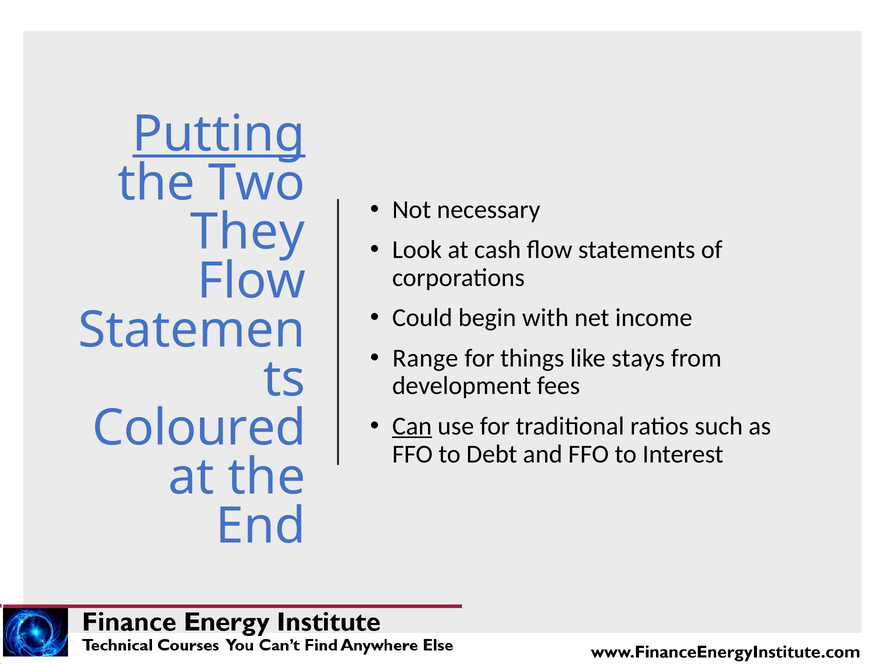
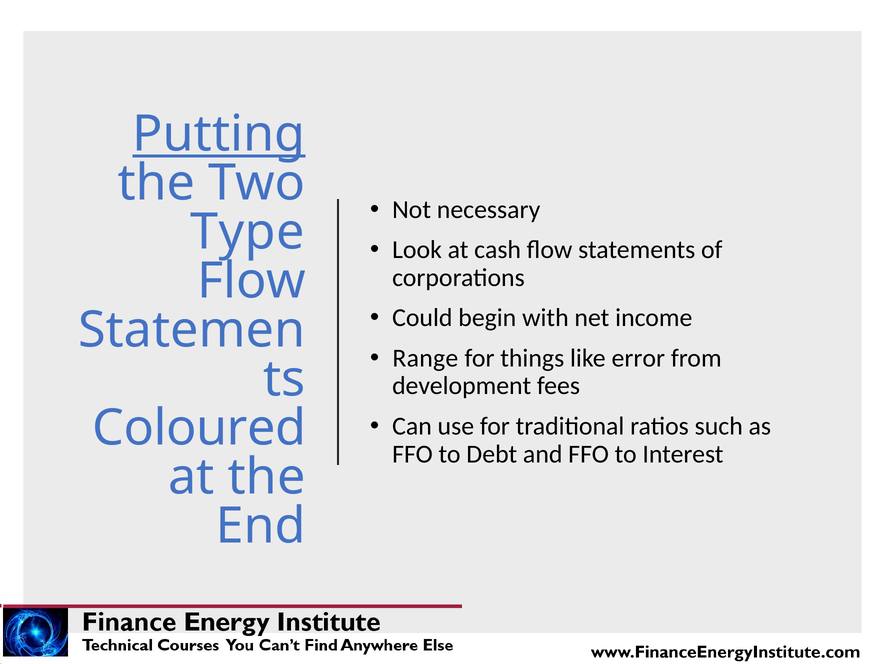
They: They -> Type (248, 232)
stays: stays -> error (638, 358)
Can underline: present -> none (412, 426)
